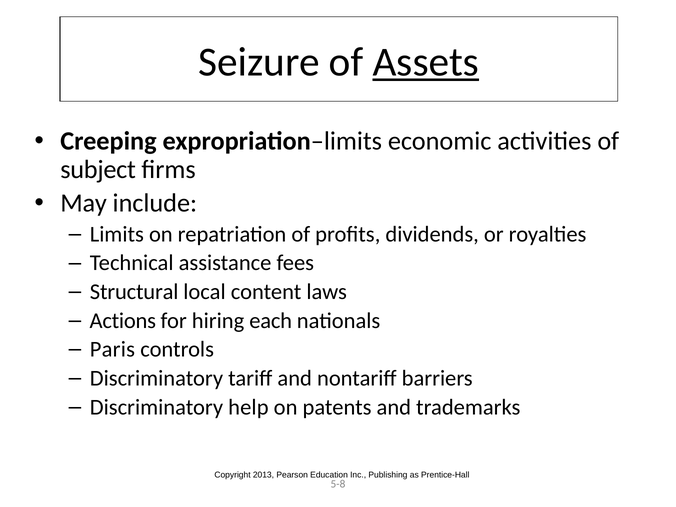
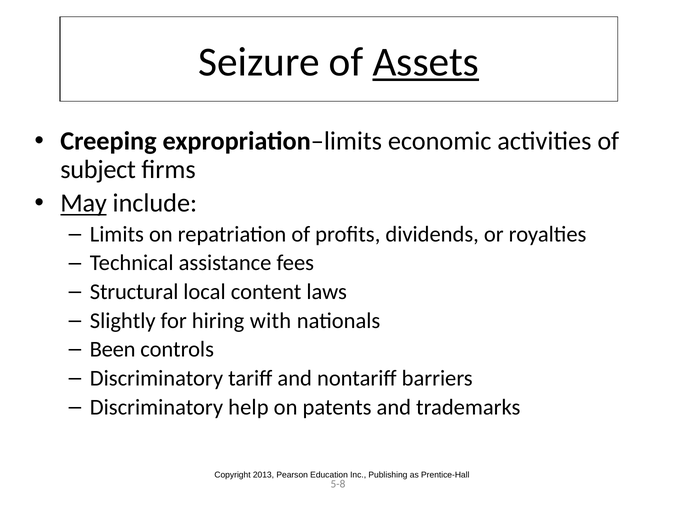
May underline: none -> present (84, 203)
Actions: Actions -> Slightly (123, 321)
each: each -> with (270, 321)
Paris: Paris -> Been (113, 349)
